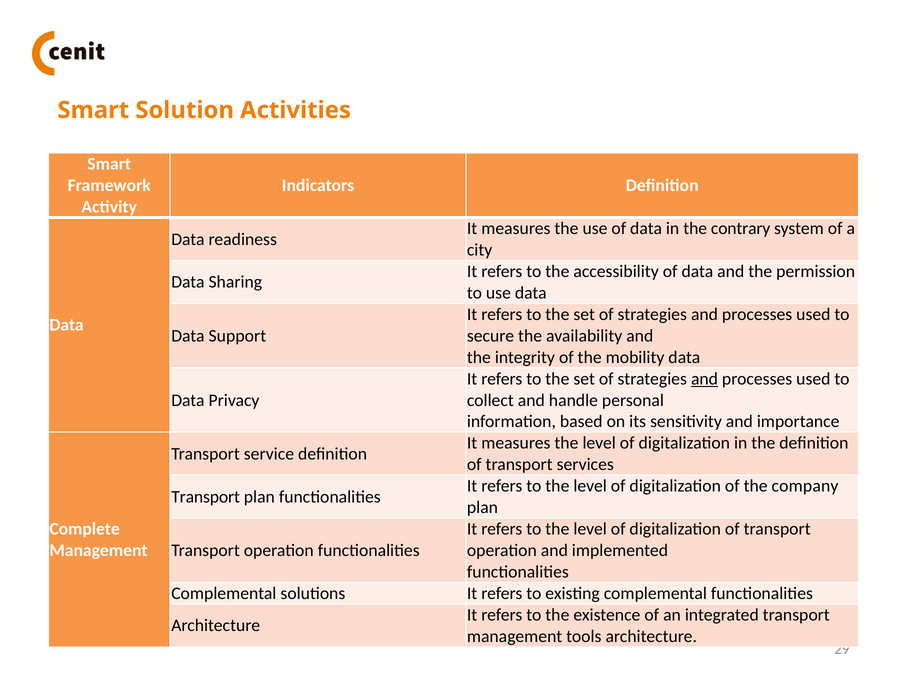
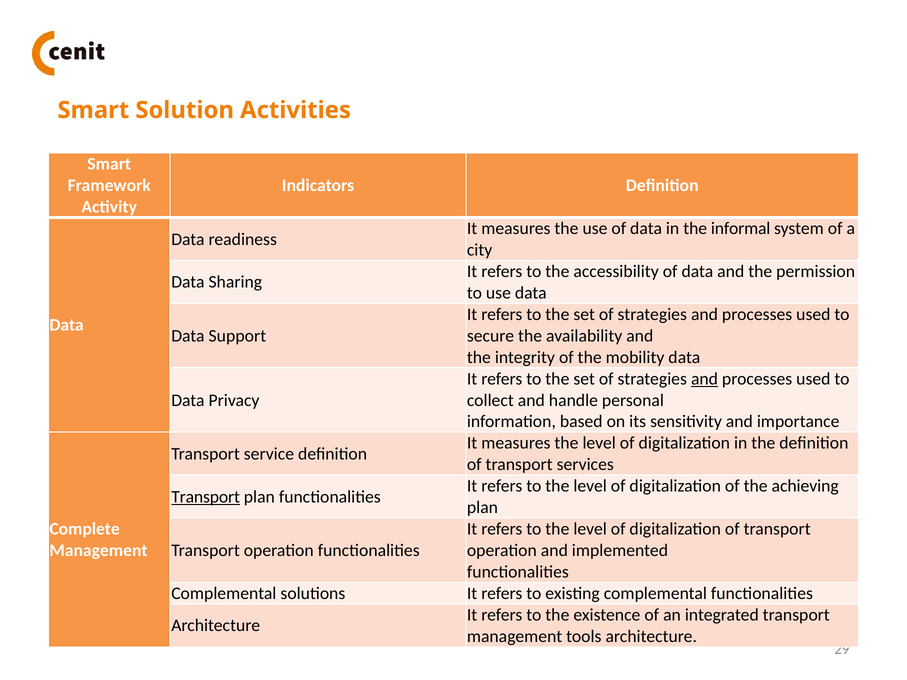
contrary: contrary -> informal (741, 229)
company: company -> achieving (805, 486)
Transport underline: none -> present (206, 497)
